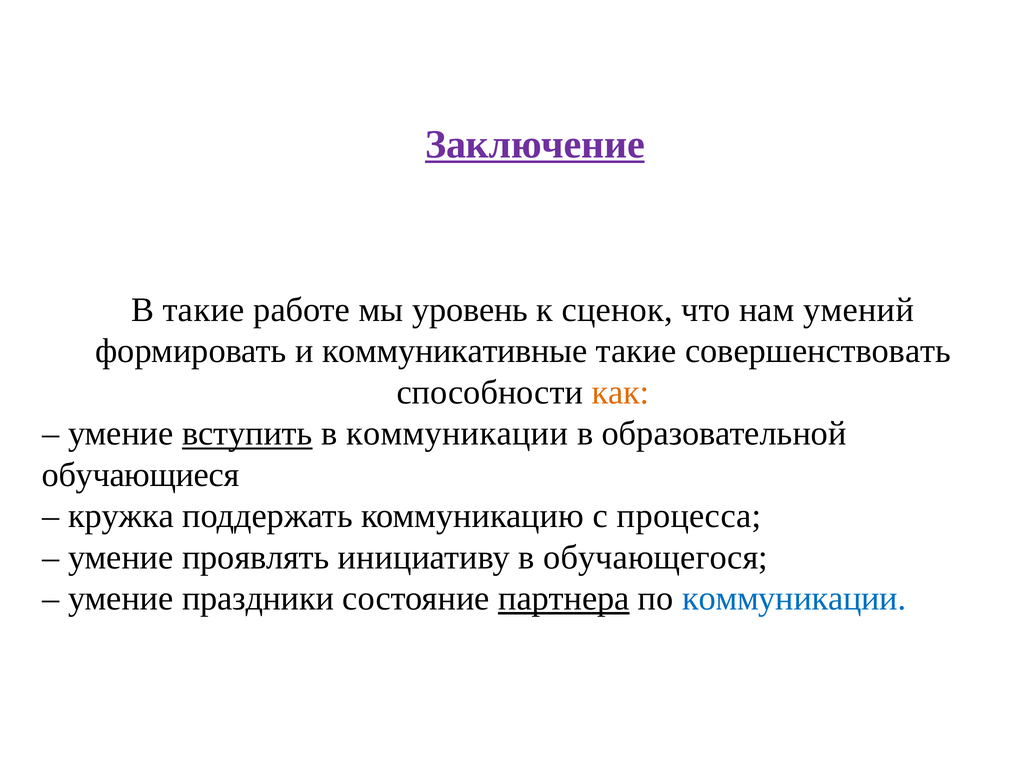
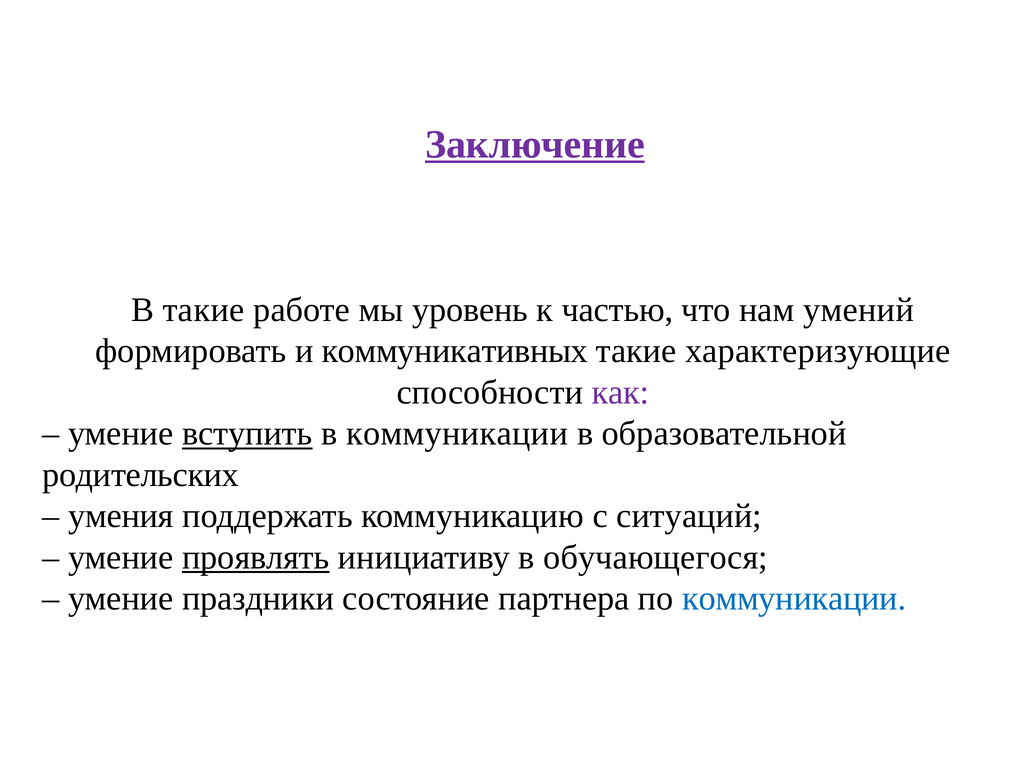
сценок: сценок -> частью (617, 310)
коммуникативные: коммуникативные -> коммуникативных (455, 351)
совершенствовать: совершенствовать -> характеризующие (818, 351)
как colour: orange -> purple (620, 392)
обучающиеся: обучающиеся -> родительских (141, 474)
кружка: кружка -> умения (121, 516)
процесса: процесса -> ситуаций (689, 516)
проявлять underline: none -> present (256, 557)
партнера underline: present -> none (564, 598)
